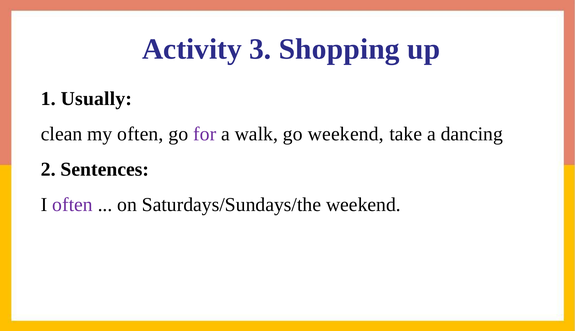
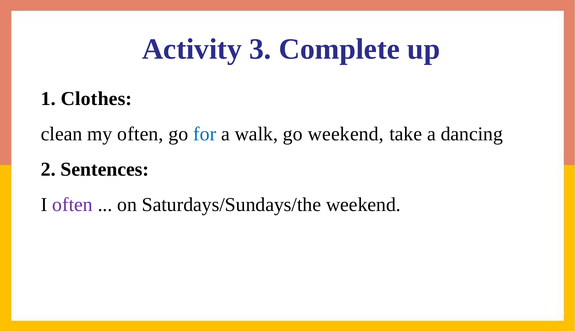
Shopping: Shopping -> Complete (339, 49)
Usually: Usually -> Clothes (96, 99)
for colour: purple -> blue (205, 134)
